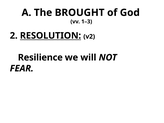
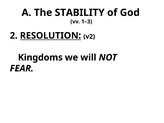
BROUGHT: BROUGHT -> STABILITY (80, 13)
Resilience: Resilience -> Kingdoms (40, 57)
